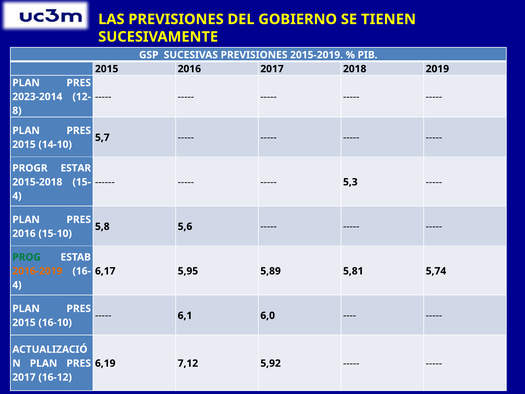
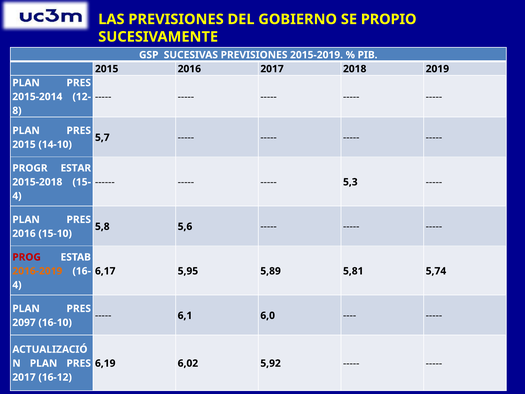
TIENEN: TIENEN -> PROPIO (389, 19)
2023-2014: 2023-2014 -> 2015-2014 (37, 97)
PROG colour: green -> red (27, 257)
2015: 2015 -> 2097 (24, 322)
7,12: 7,12 -> 6,02 (188, 363)
